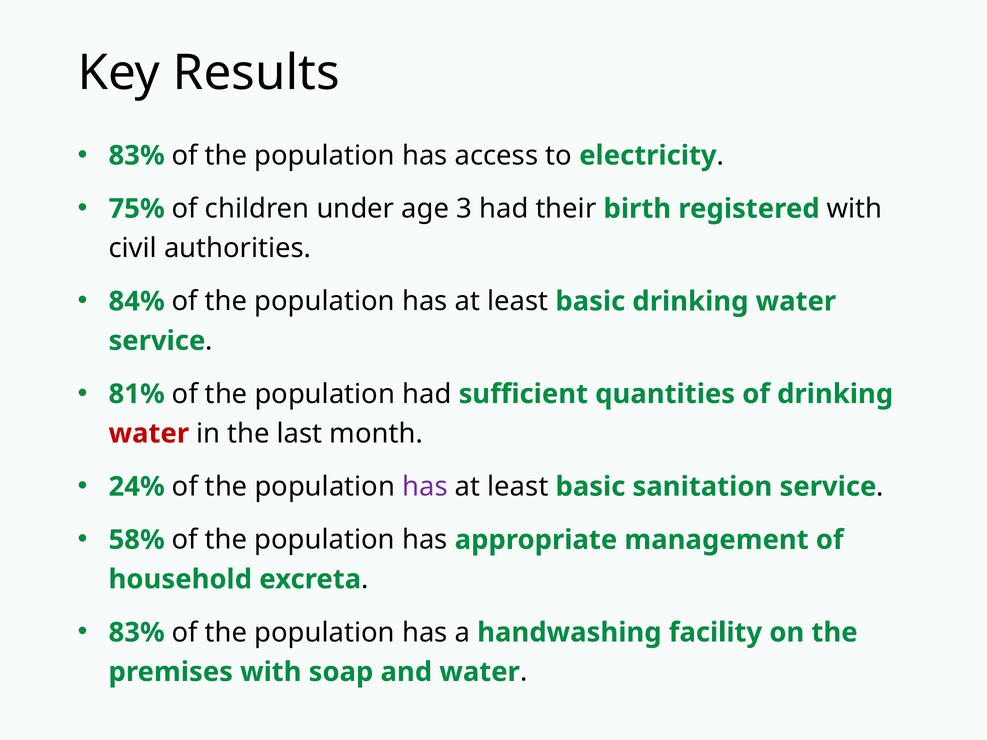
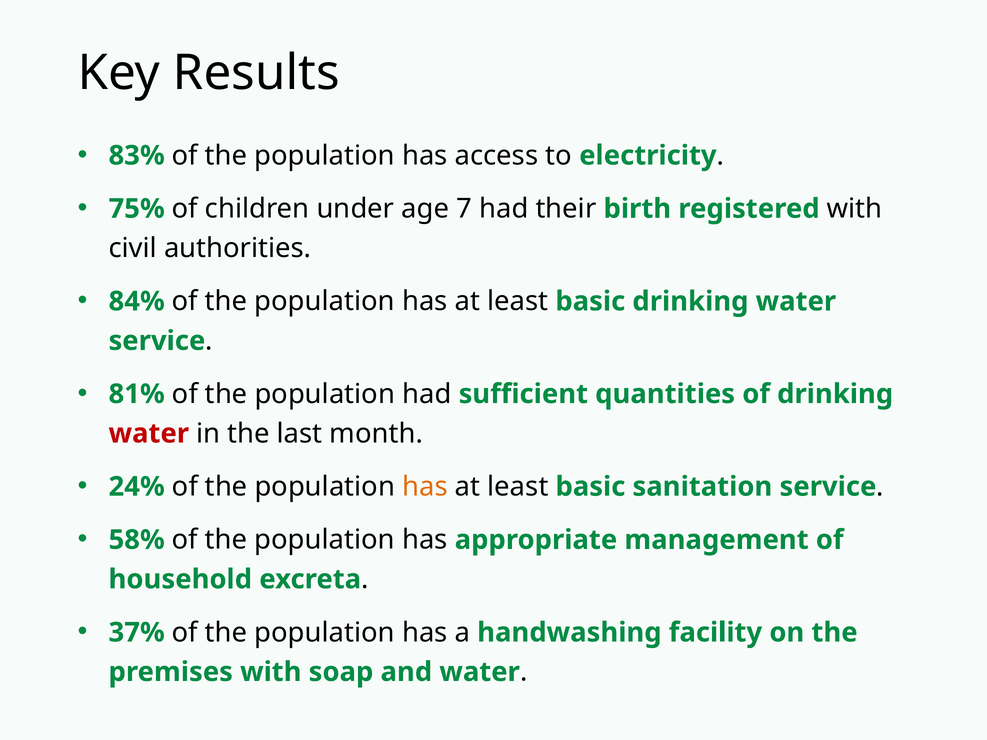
3: 3 -> 7 (464, 209)
has colour: purple -> orange (425, 487)
83%: 83% -> 37% (137, 633)
